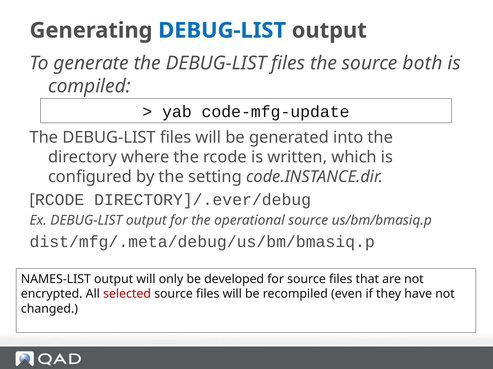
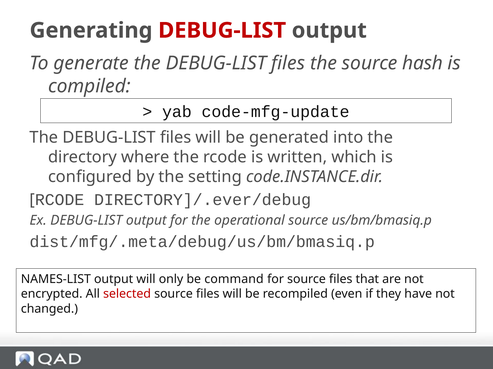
DEBUG-LIST colour: blue -> red (222, 30)
both: both -> hash (423, 63)
developed: developed -> command (234, 280)
